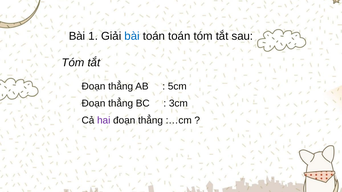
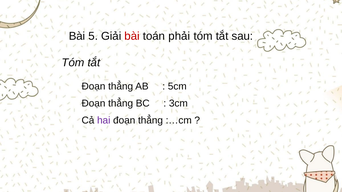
1: 1 -> 5 (93, 36)
bài colour: blue -> red (132, 36)
toán toán: toán -> phải (179, 36)
